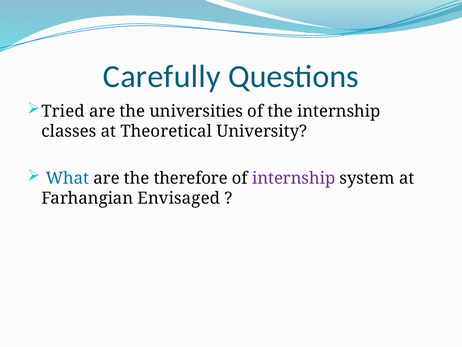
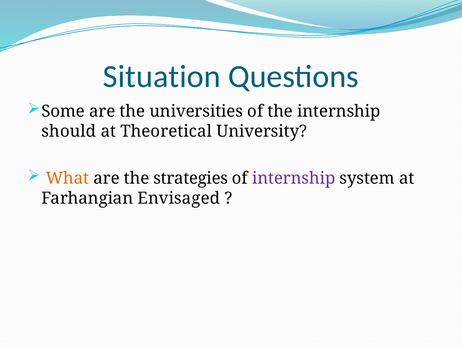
Carefully: Carefully -> Situation (162, 76)
Tried: Tried -> Some (63, 111)
classes: classes -> should (69, 131)
What colour: blue -> orange (67, 178)
therefore: therefore -> strategies (191, 178)
